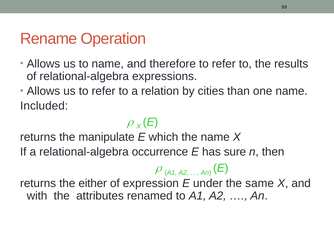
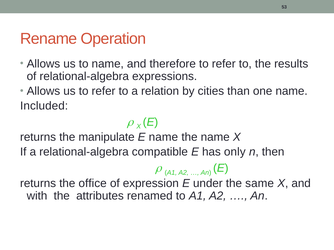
E which: which -> name (163, 137)
occurrence: occurrence -> compatible (160, 152)
sure: sure -> only (235, 152)
either: either -> office (93, 184)
